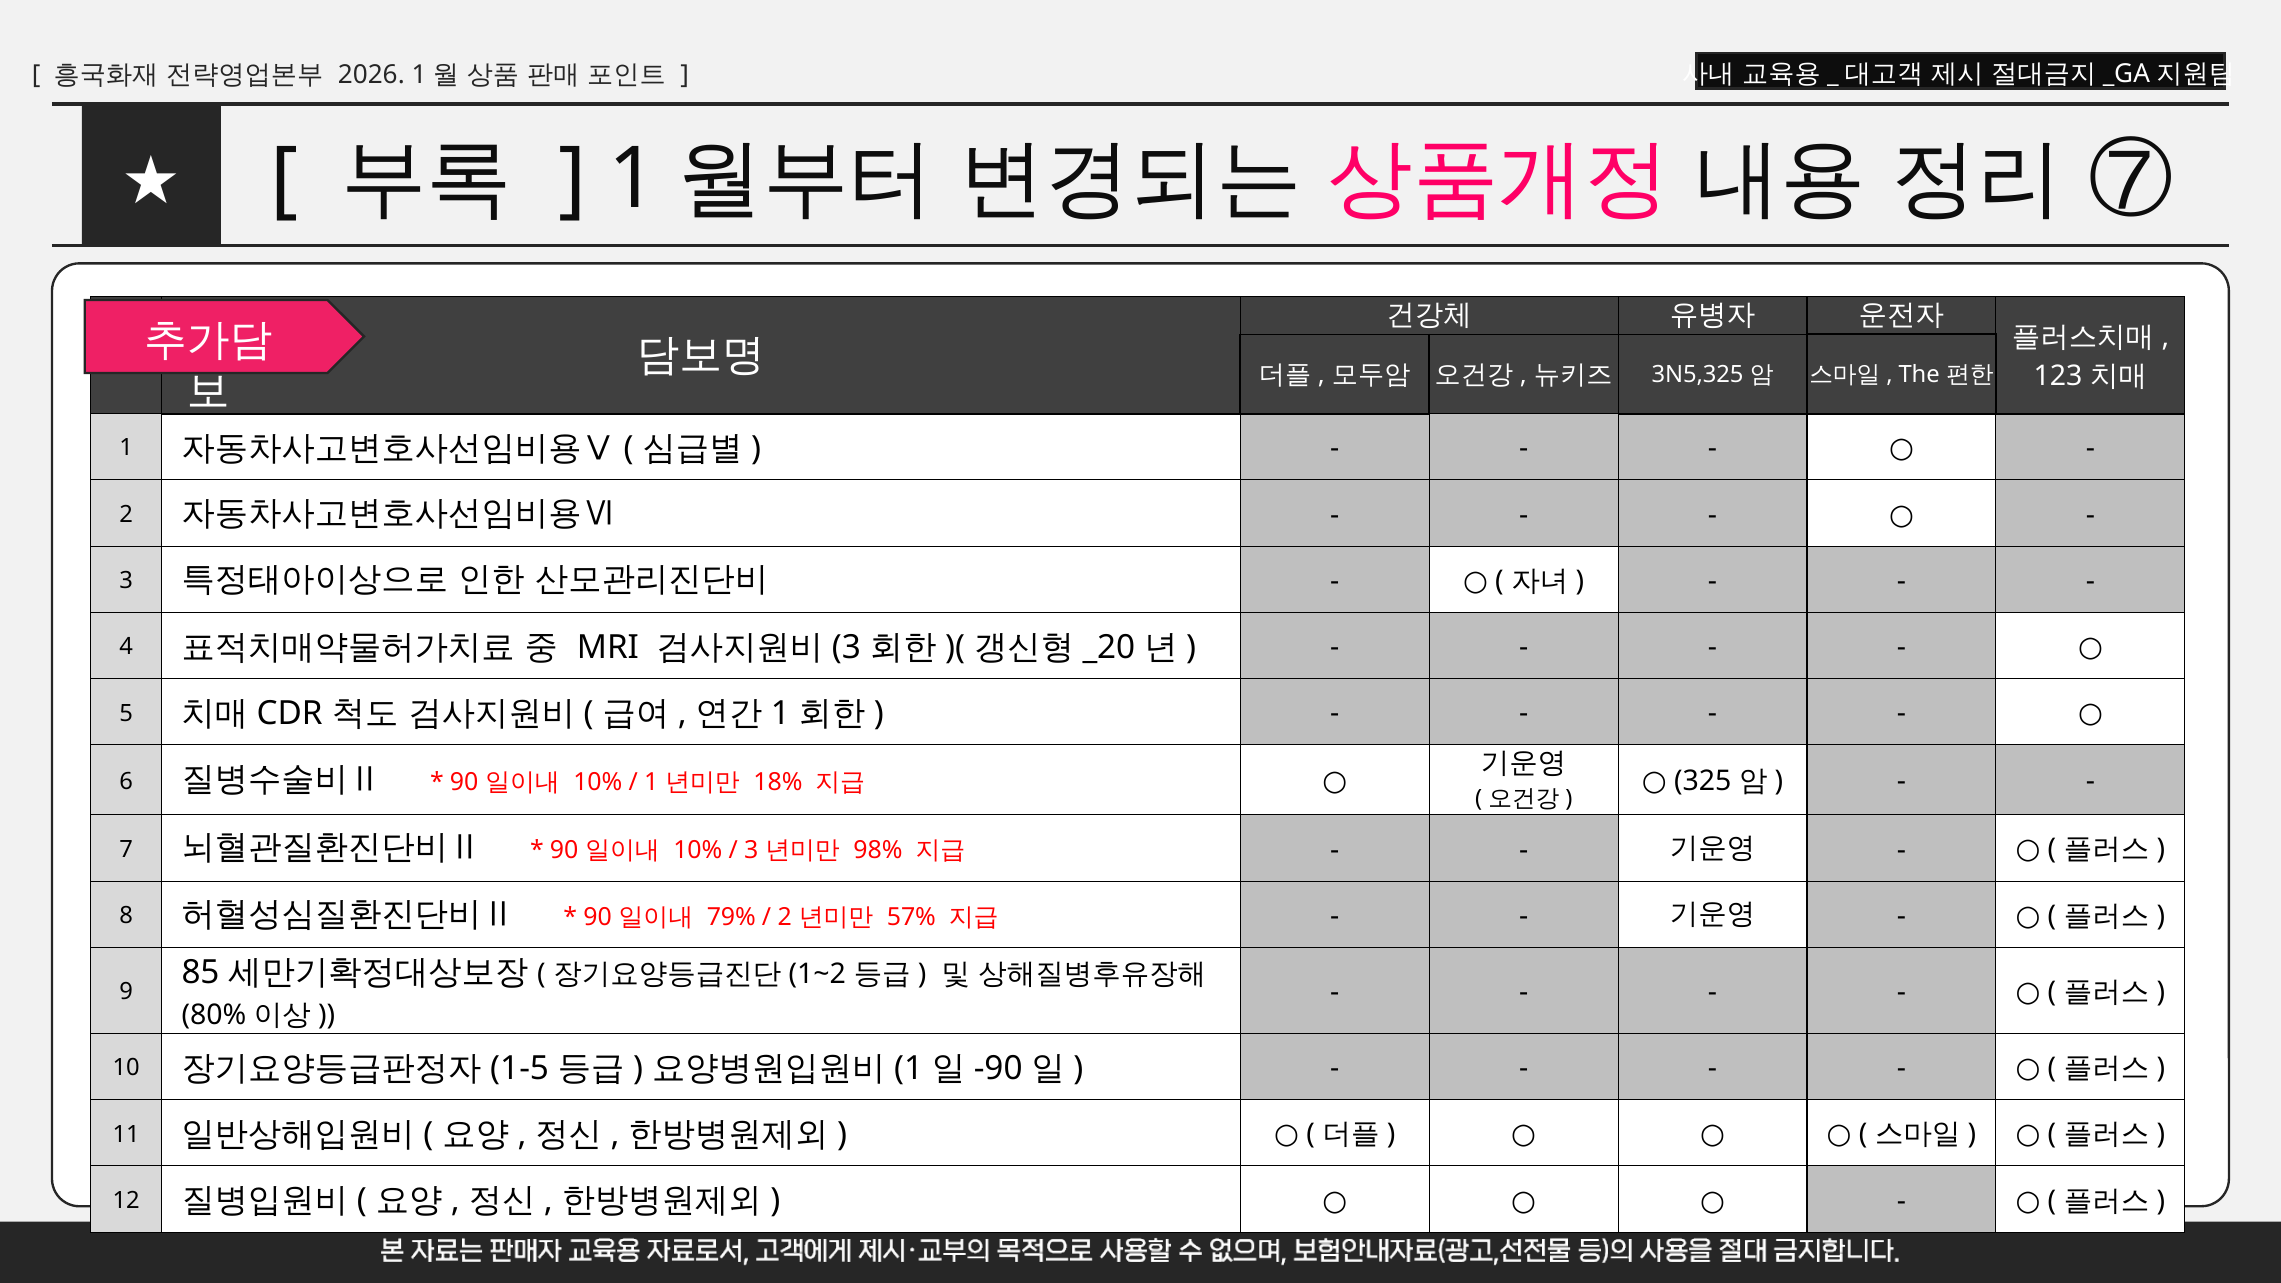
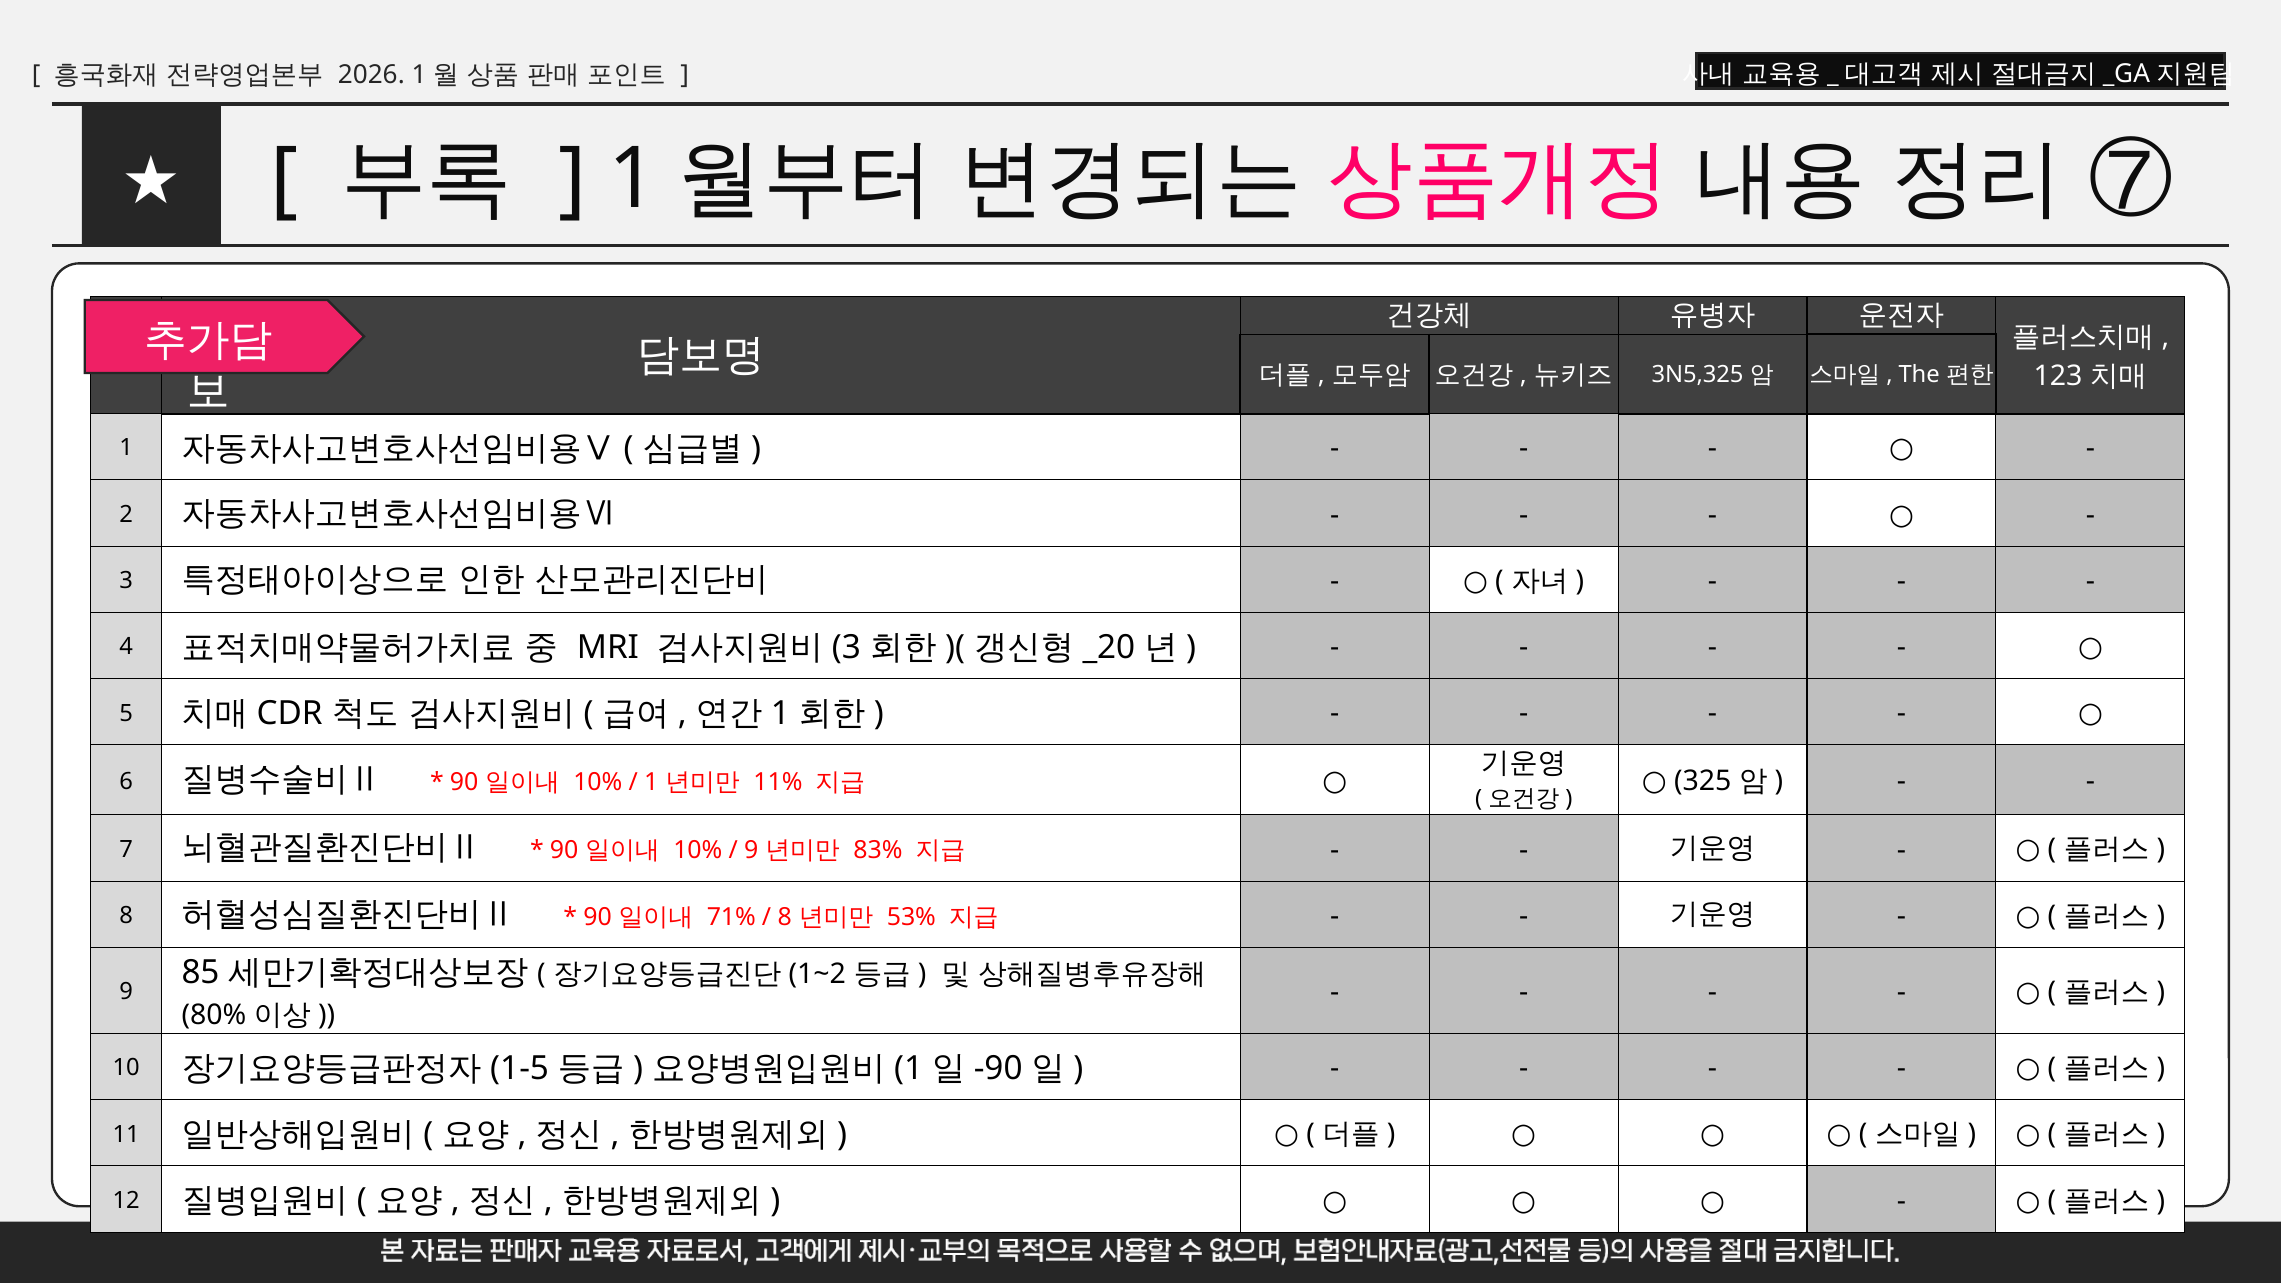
18%: 18% -> 11% (778, 783)
3: 3 -> 9 (751, 851)
98%: 98% -> 83% (878, 851)
79%: 79% -> 71% (731, 917)
2: 2 -> 8 (785, 917)
57%: 57% -> 53% (911, 917)
